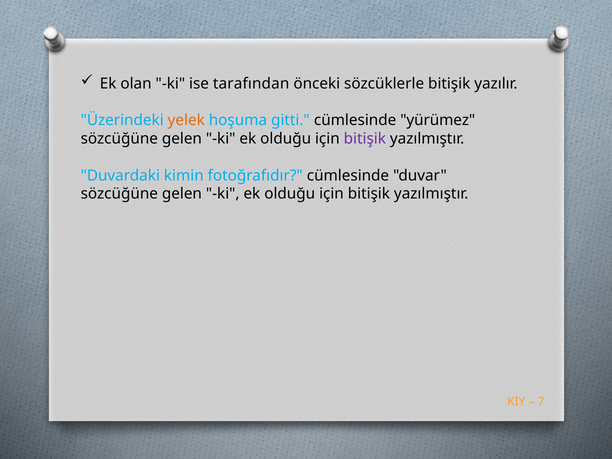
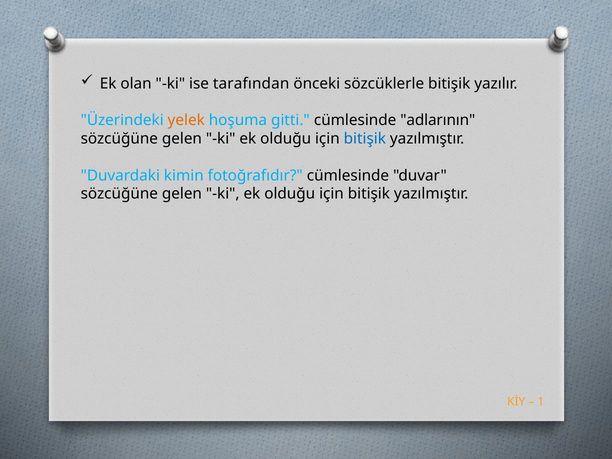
yürümez: yürümez -> adlarının (438, 120)
bitişik colour: purple -> blue (365, 139)
7: 7 -> 1 (541, 402)
